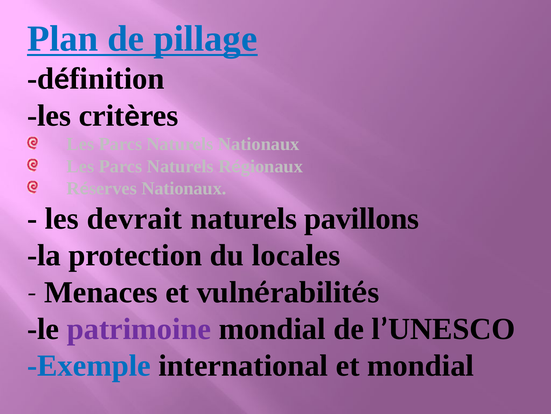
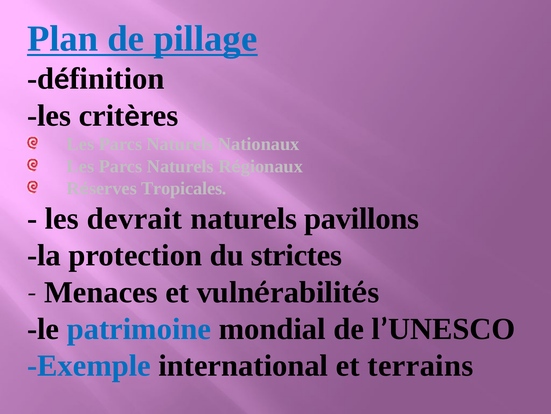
Réserves Nationaux: Nationaux -> Tropicales (184, 188)
locales: locales -> strictes (296, 255)
patrimoine colour: purple -> blue (139, 328)
et mondial: mondial -> terrains (420, 365)
